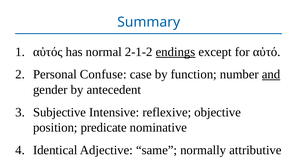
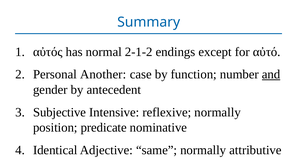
endings underline: present -> none (176, 52)
Confuse: Confuse -> Another (103, 74)
reflexive objective: objective -> normally (218, 112)
